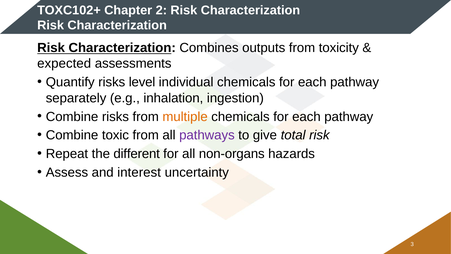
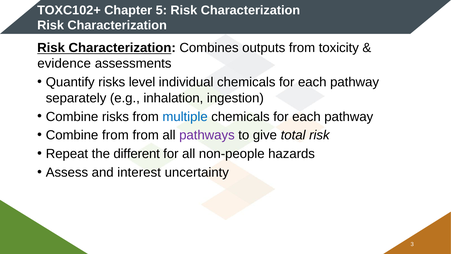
2: 2 -> 5 (161, 10)
expected: expected -> evidence (64, 64)
multiple colour: orange -> blue (185, 117)
Combine toxic: toxic -> from (115, 135)
non-organs: non-organs -> non-people (232, 154)
